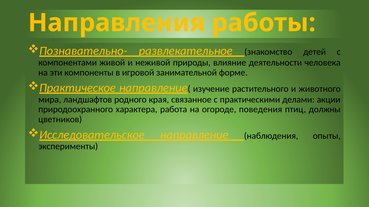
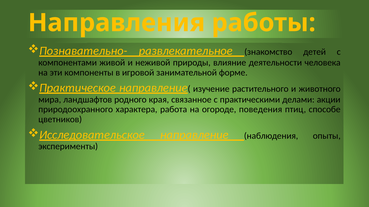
должны: должны -> способе (325, 110)
